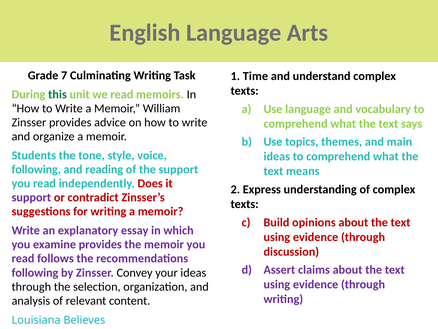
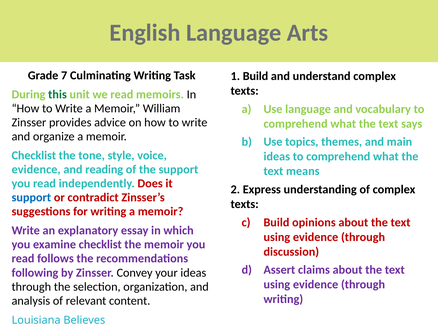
1 Time: Time -> Build (256, 76)
Students: Students -> Checklist (34, 155)
following: following -> evidence (36, 169)
support colour: purple -> blue (31, 197)
examine provides: provides -> checklist (100, 244)
